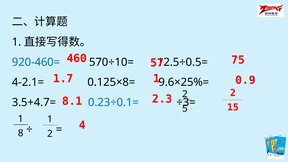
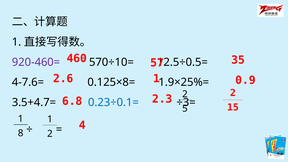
75: 75 -> 35 (238, 60)
920-460= colour: blue -> purple (36, 62)
1.7: 1.7 -> 2.6 (63, 79)
4-2.1=: 4-2.1= -> 4-7.6= (28, 82)
9.6×25%=: 9.6×25%= -> 1.9×25%= (184, 82)
8.1: 8.1 -> 6.8 (72, 101)
